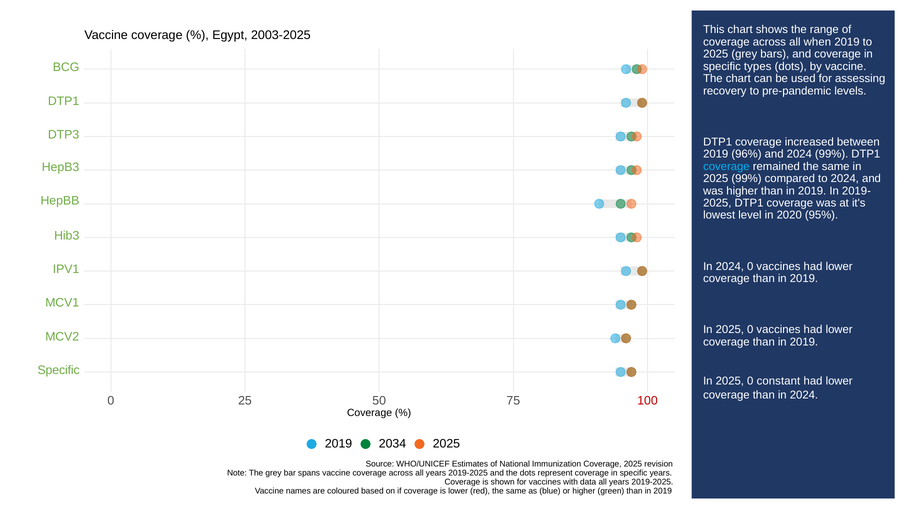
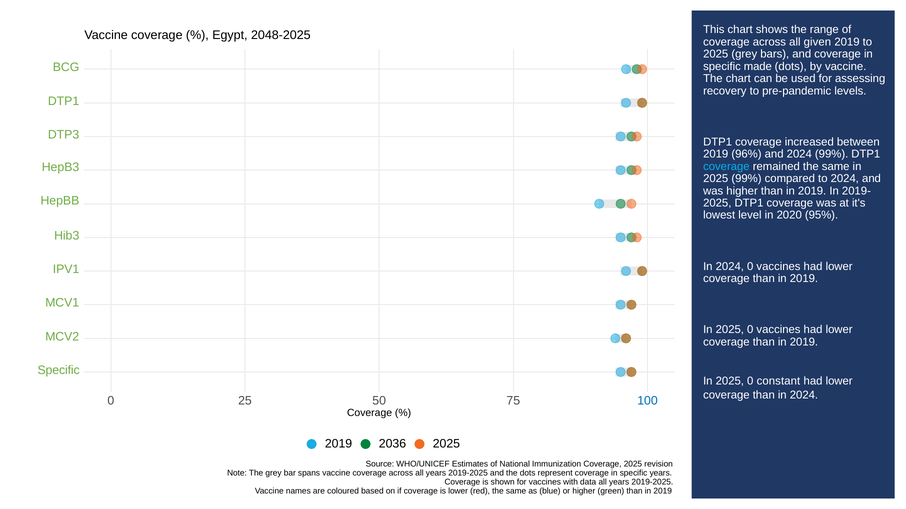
2003-2025: 2003-2025 -> 2048-2025 (281, 35)
when: when -> given (817, 42)
types: types -> made (758, 66)
100 colour: red -> blue (648, 401)
2034: 2034 -> 2036 (392, 444)
